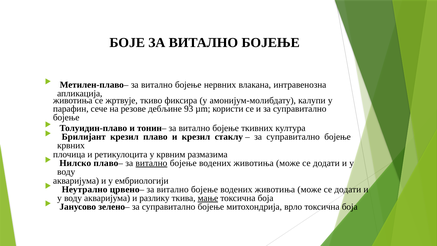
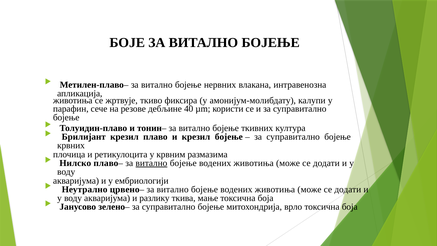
93: 93 -> 40 (189, 109)
крезил стаклу: стаклу -> бојење (229, 137)
мање underline: present -> none (208, 198)
